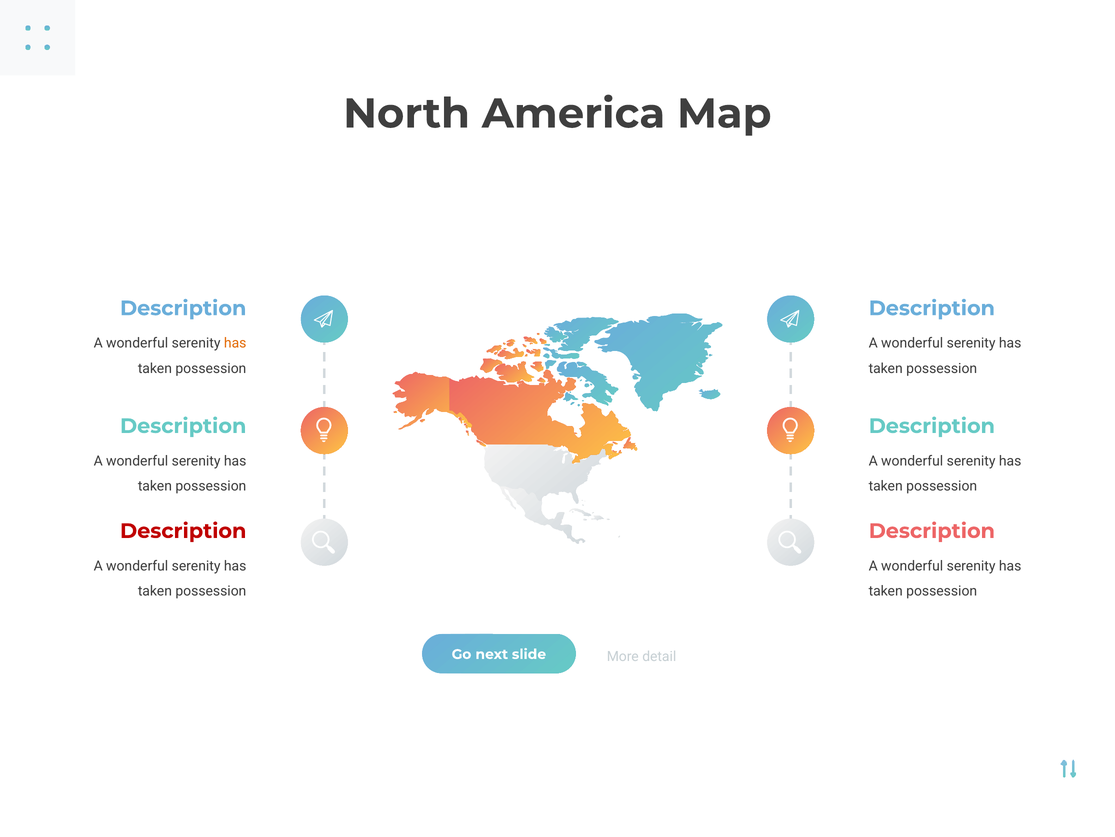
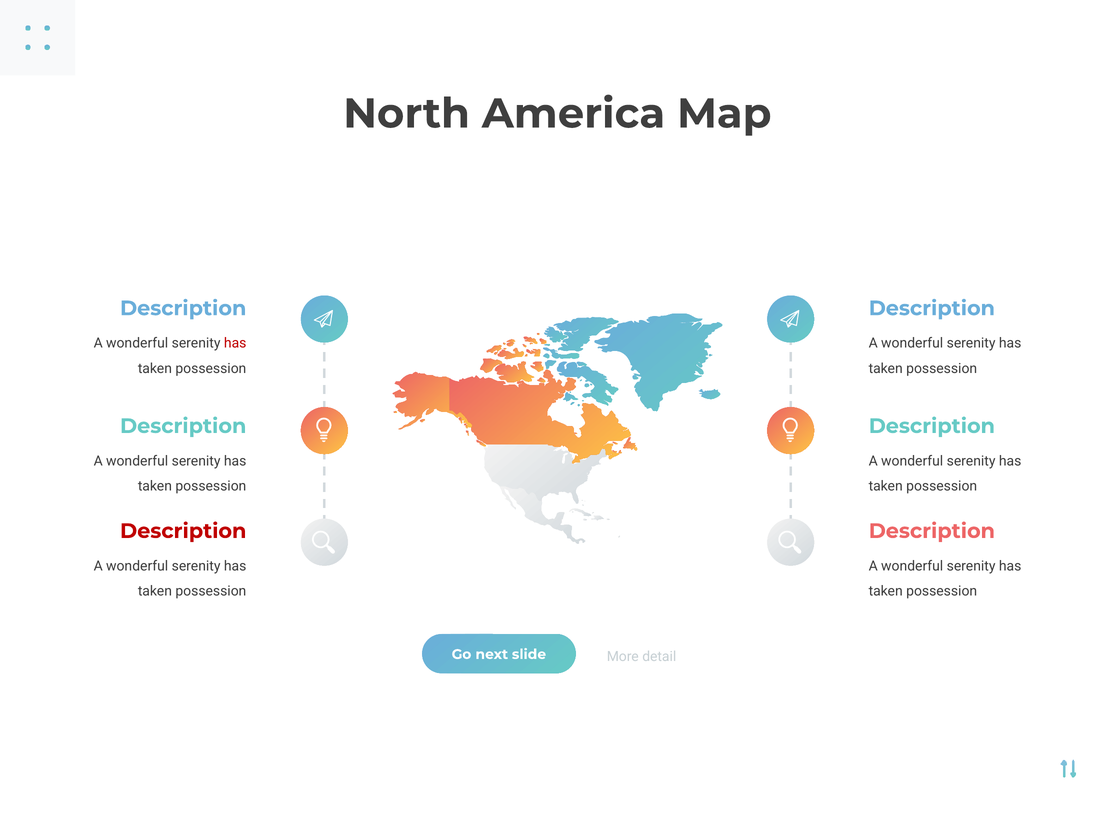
has colour: orange -> red (235, 343)
